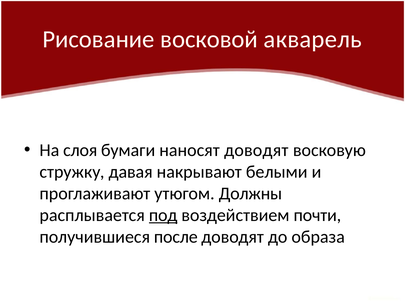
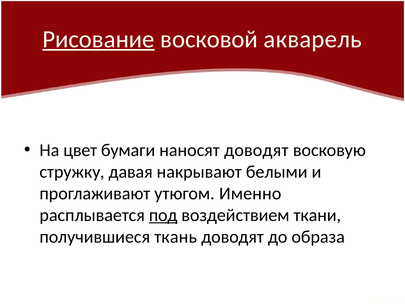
Рисование underline: none -> present (98, 39)
слоя: слоя -> цвет (80, 150)
Должны: Должны -> Именно (250, 193)
почти: почти -> ткани (317, 215)
после: после -> ткань (176, 237)
